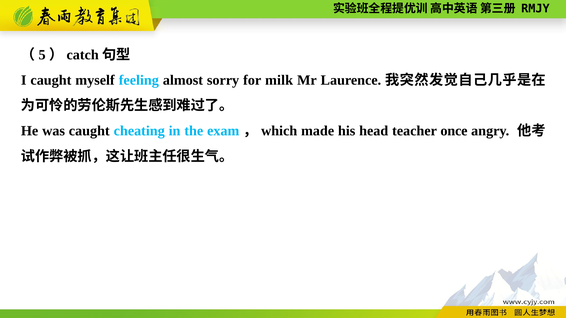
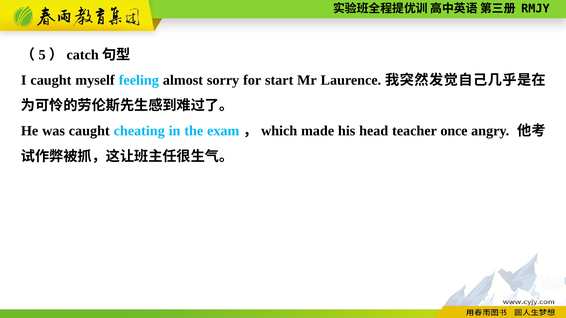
milk: milk -> start (279, 80)
